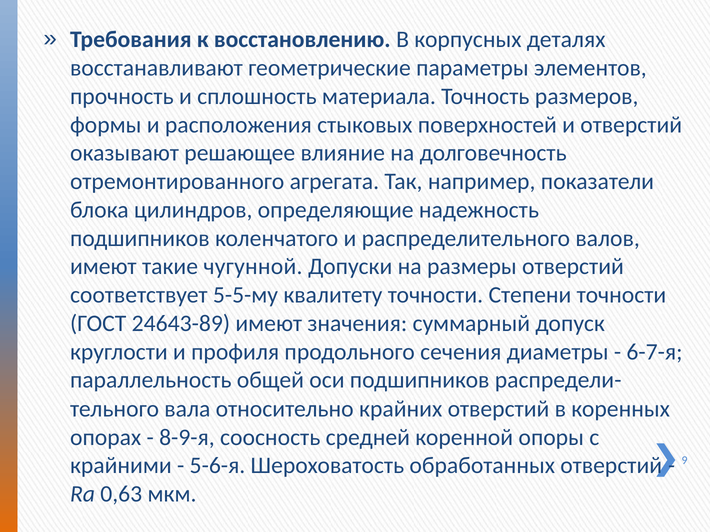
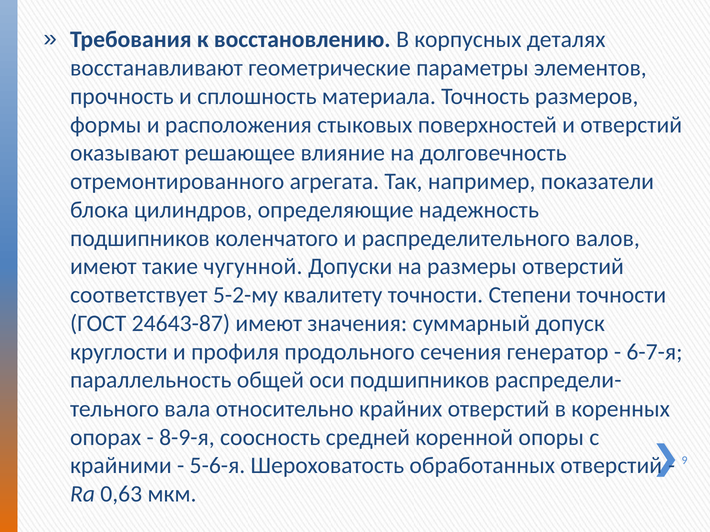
5-5-му: 5-5-му -> 5-2-му (245, 295)
24643-89: 24643-89 -> 24643-87 (181, 324)
диаметры: диаметры -> генератор (558, 352)
